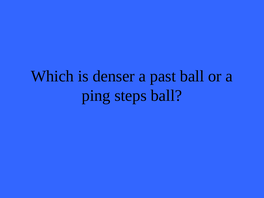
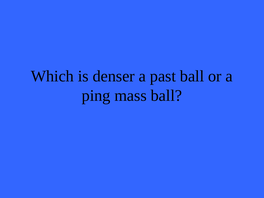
steps: steps -> mass (131, 96)
